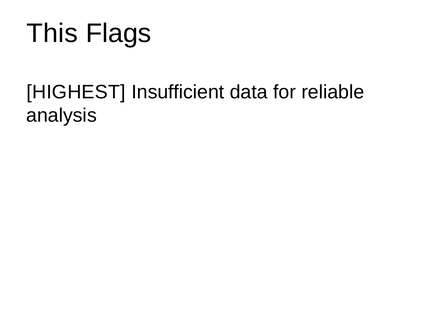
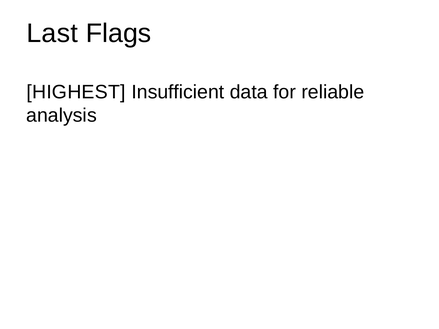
This: This -> Last (52, 33)
